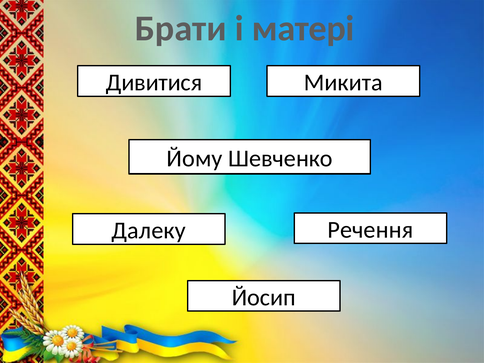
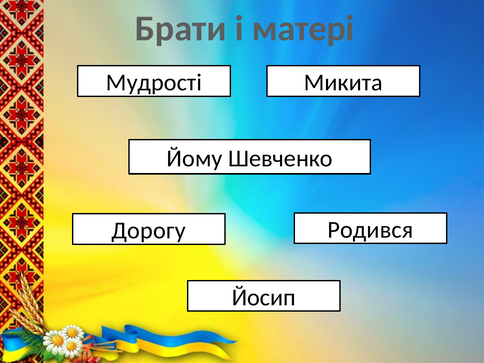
Дивитися: Дивитися -> Мудрості (154, 83)
Речення: Речення -> Родився (370, 230)
Далеку: Далеку -> Дорогу (149, 231)
